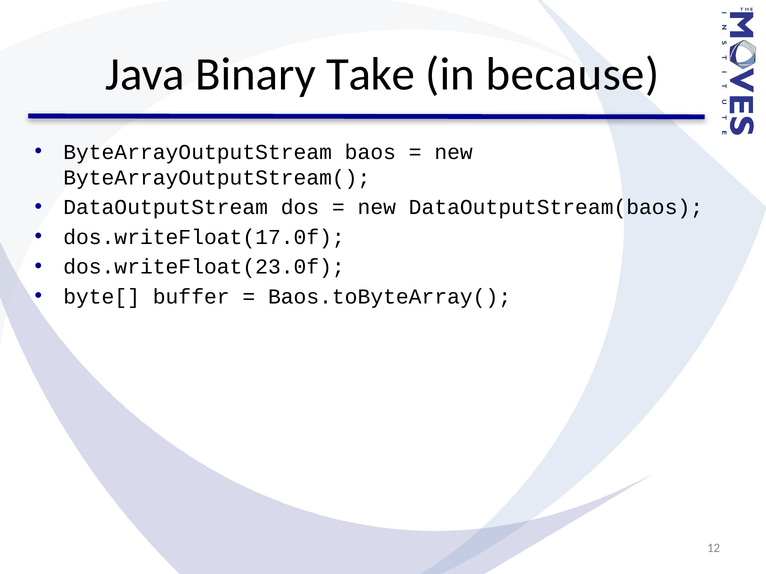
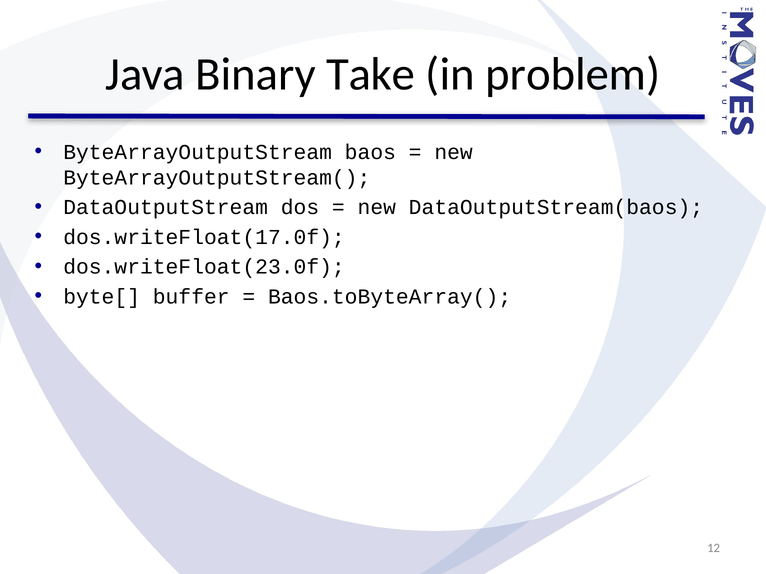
because: because -> problem (573, 74)
